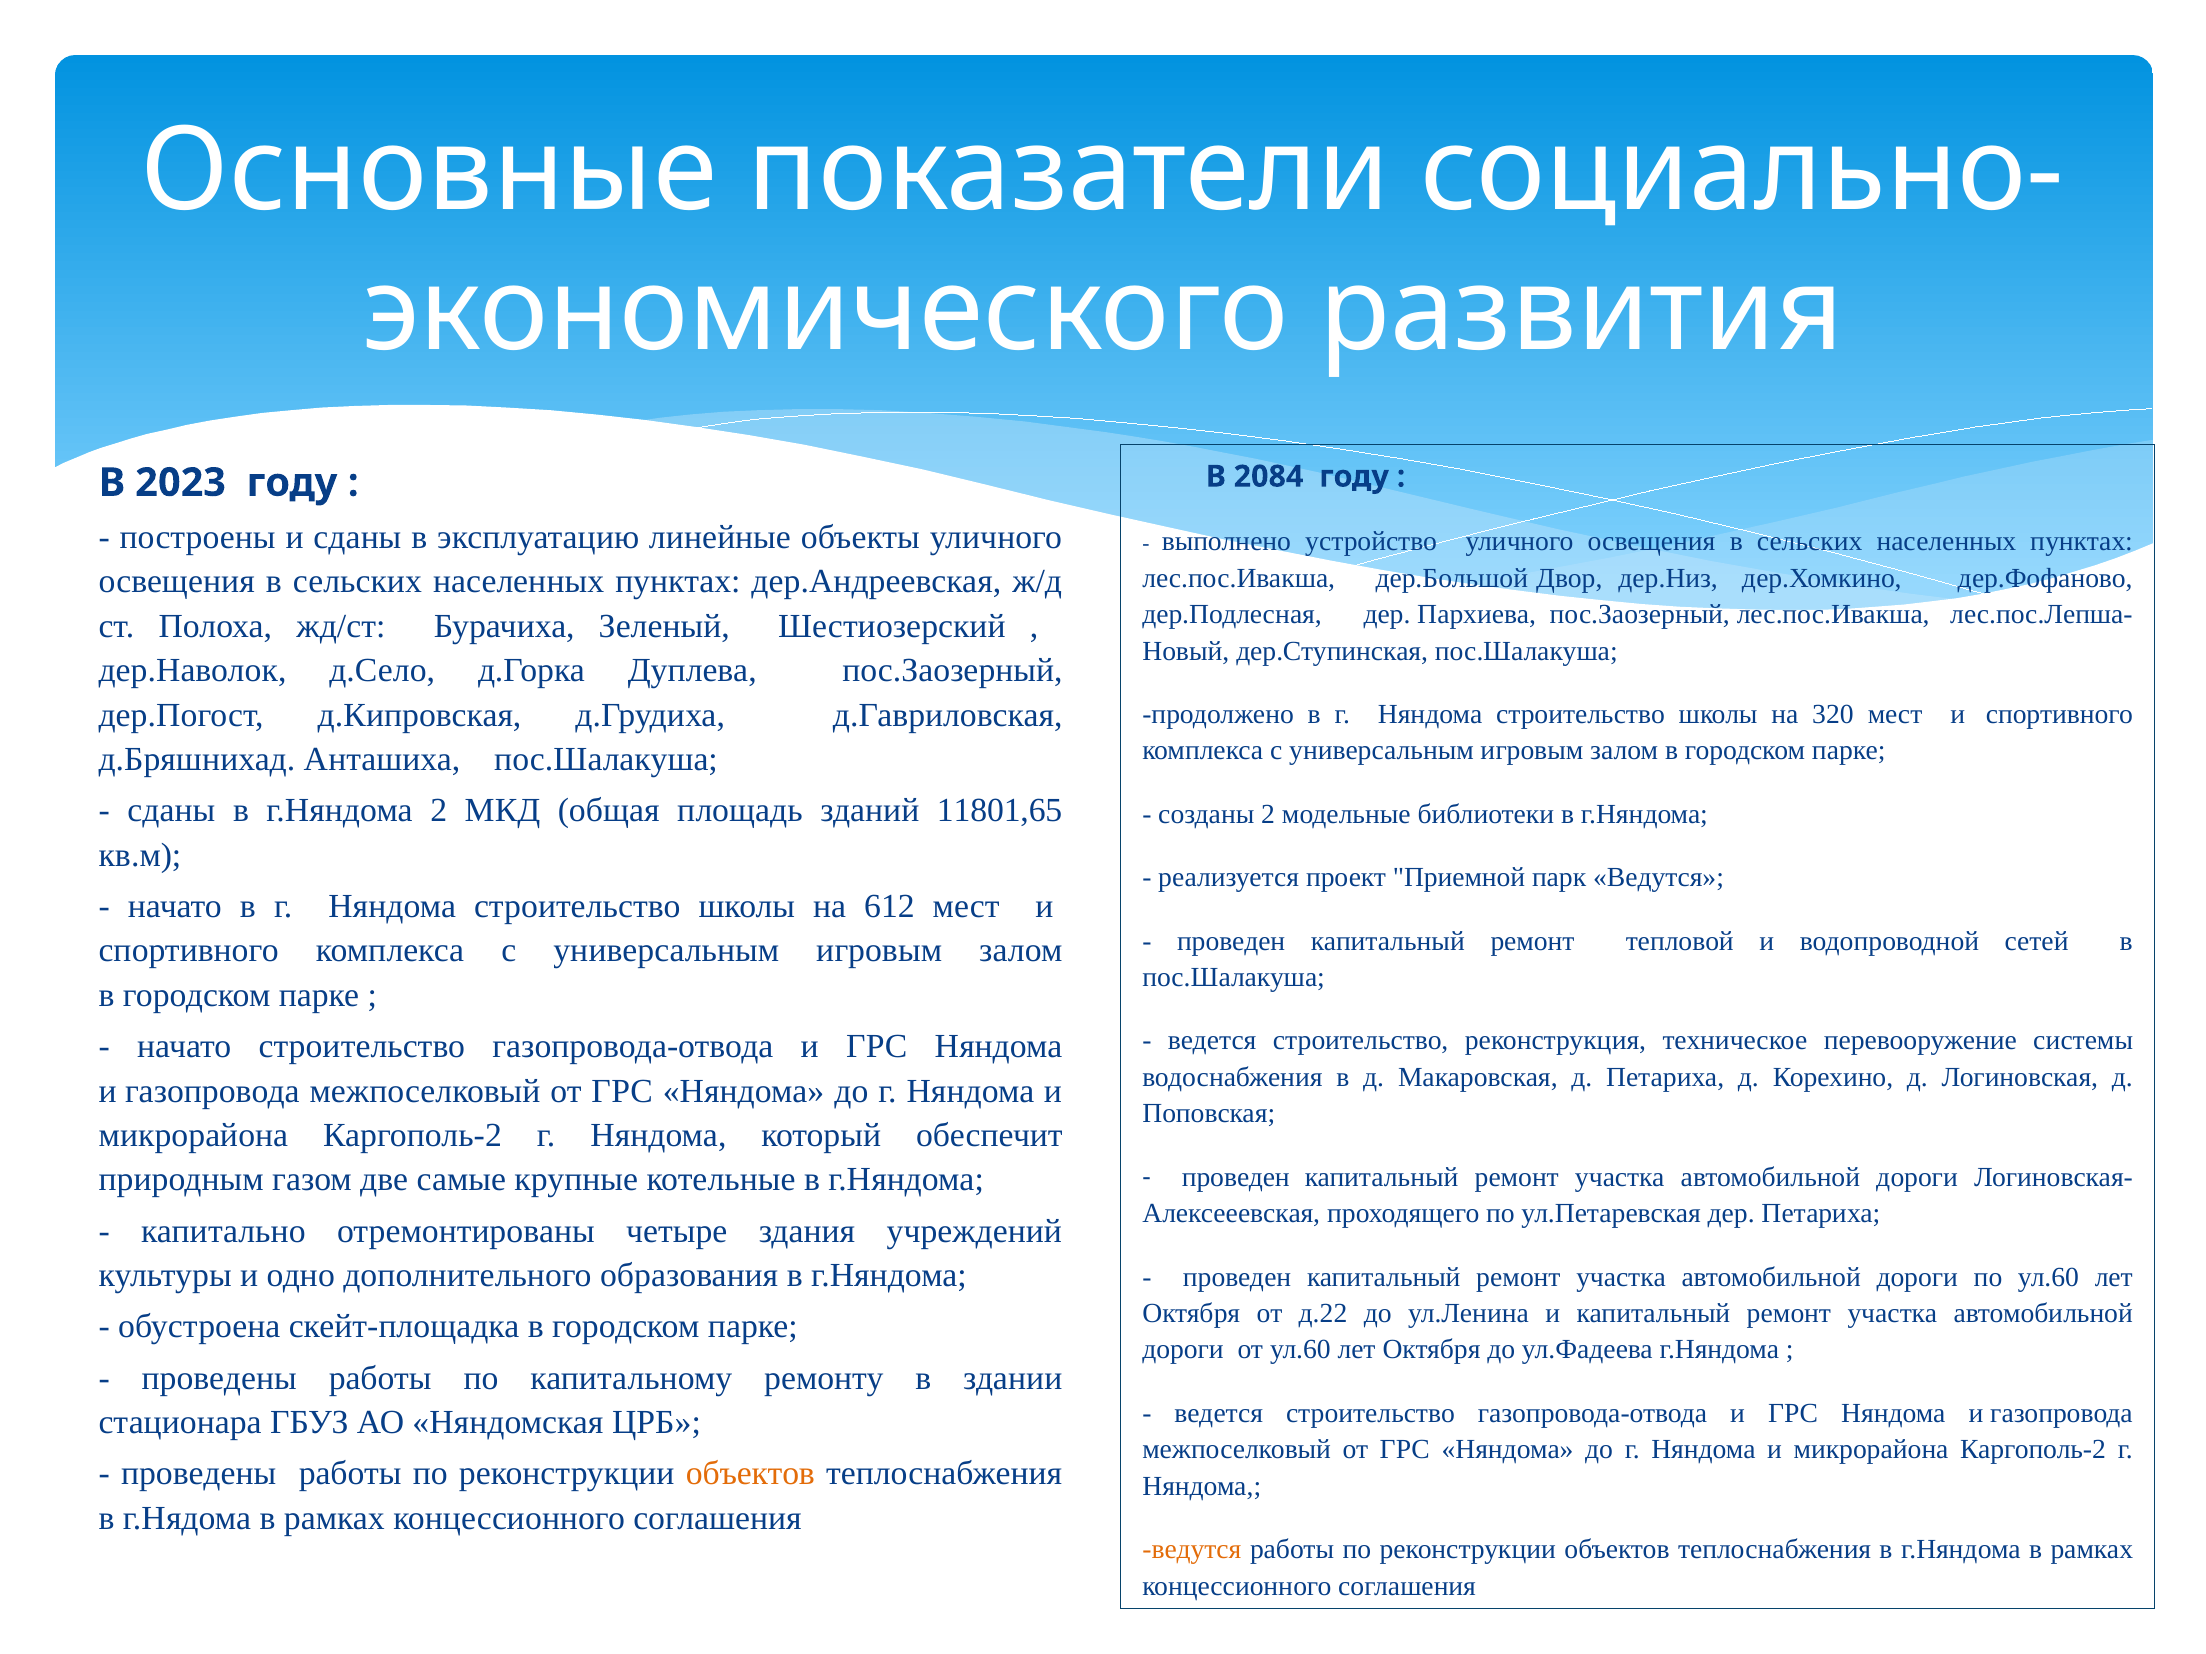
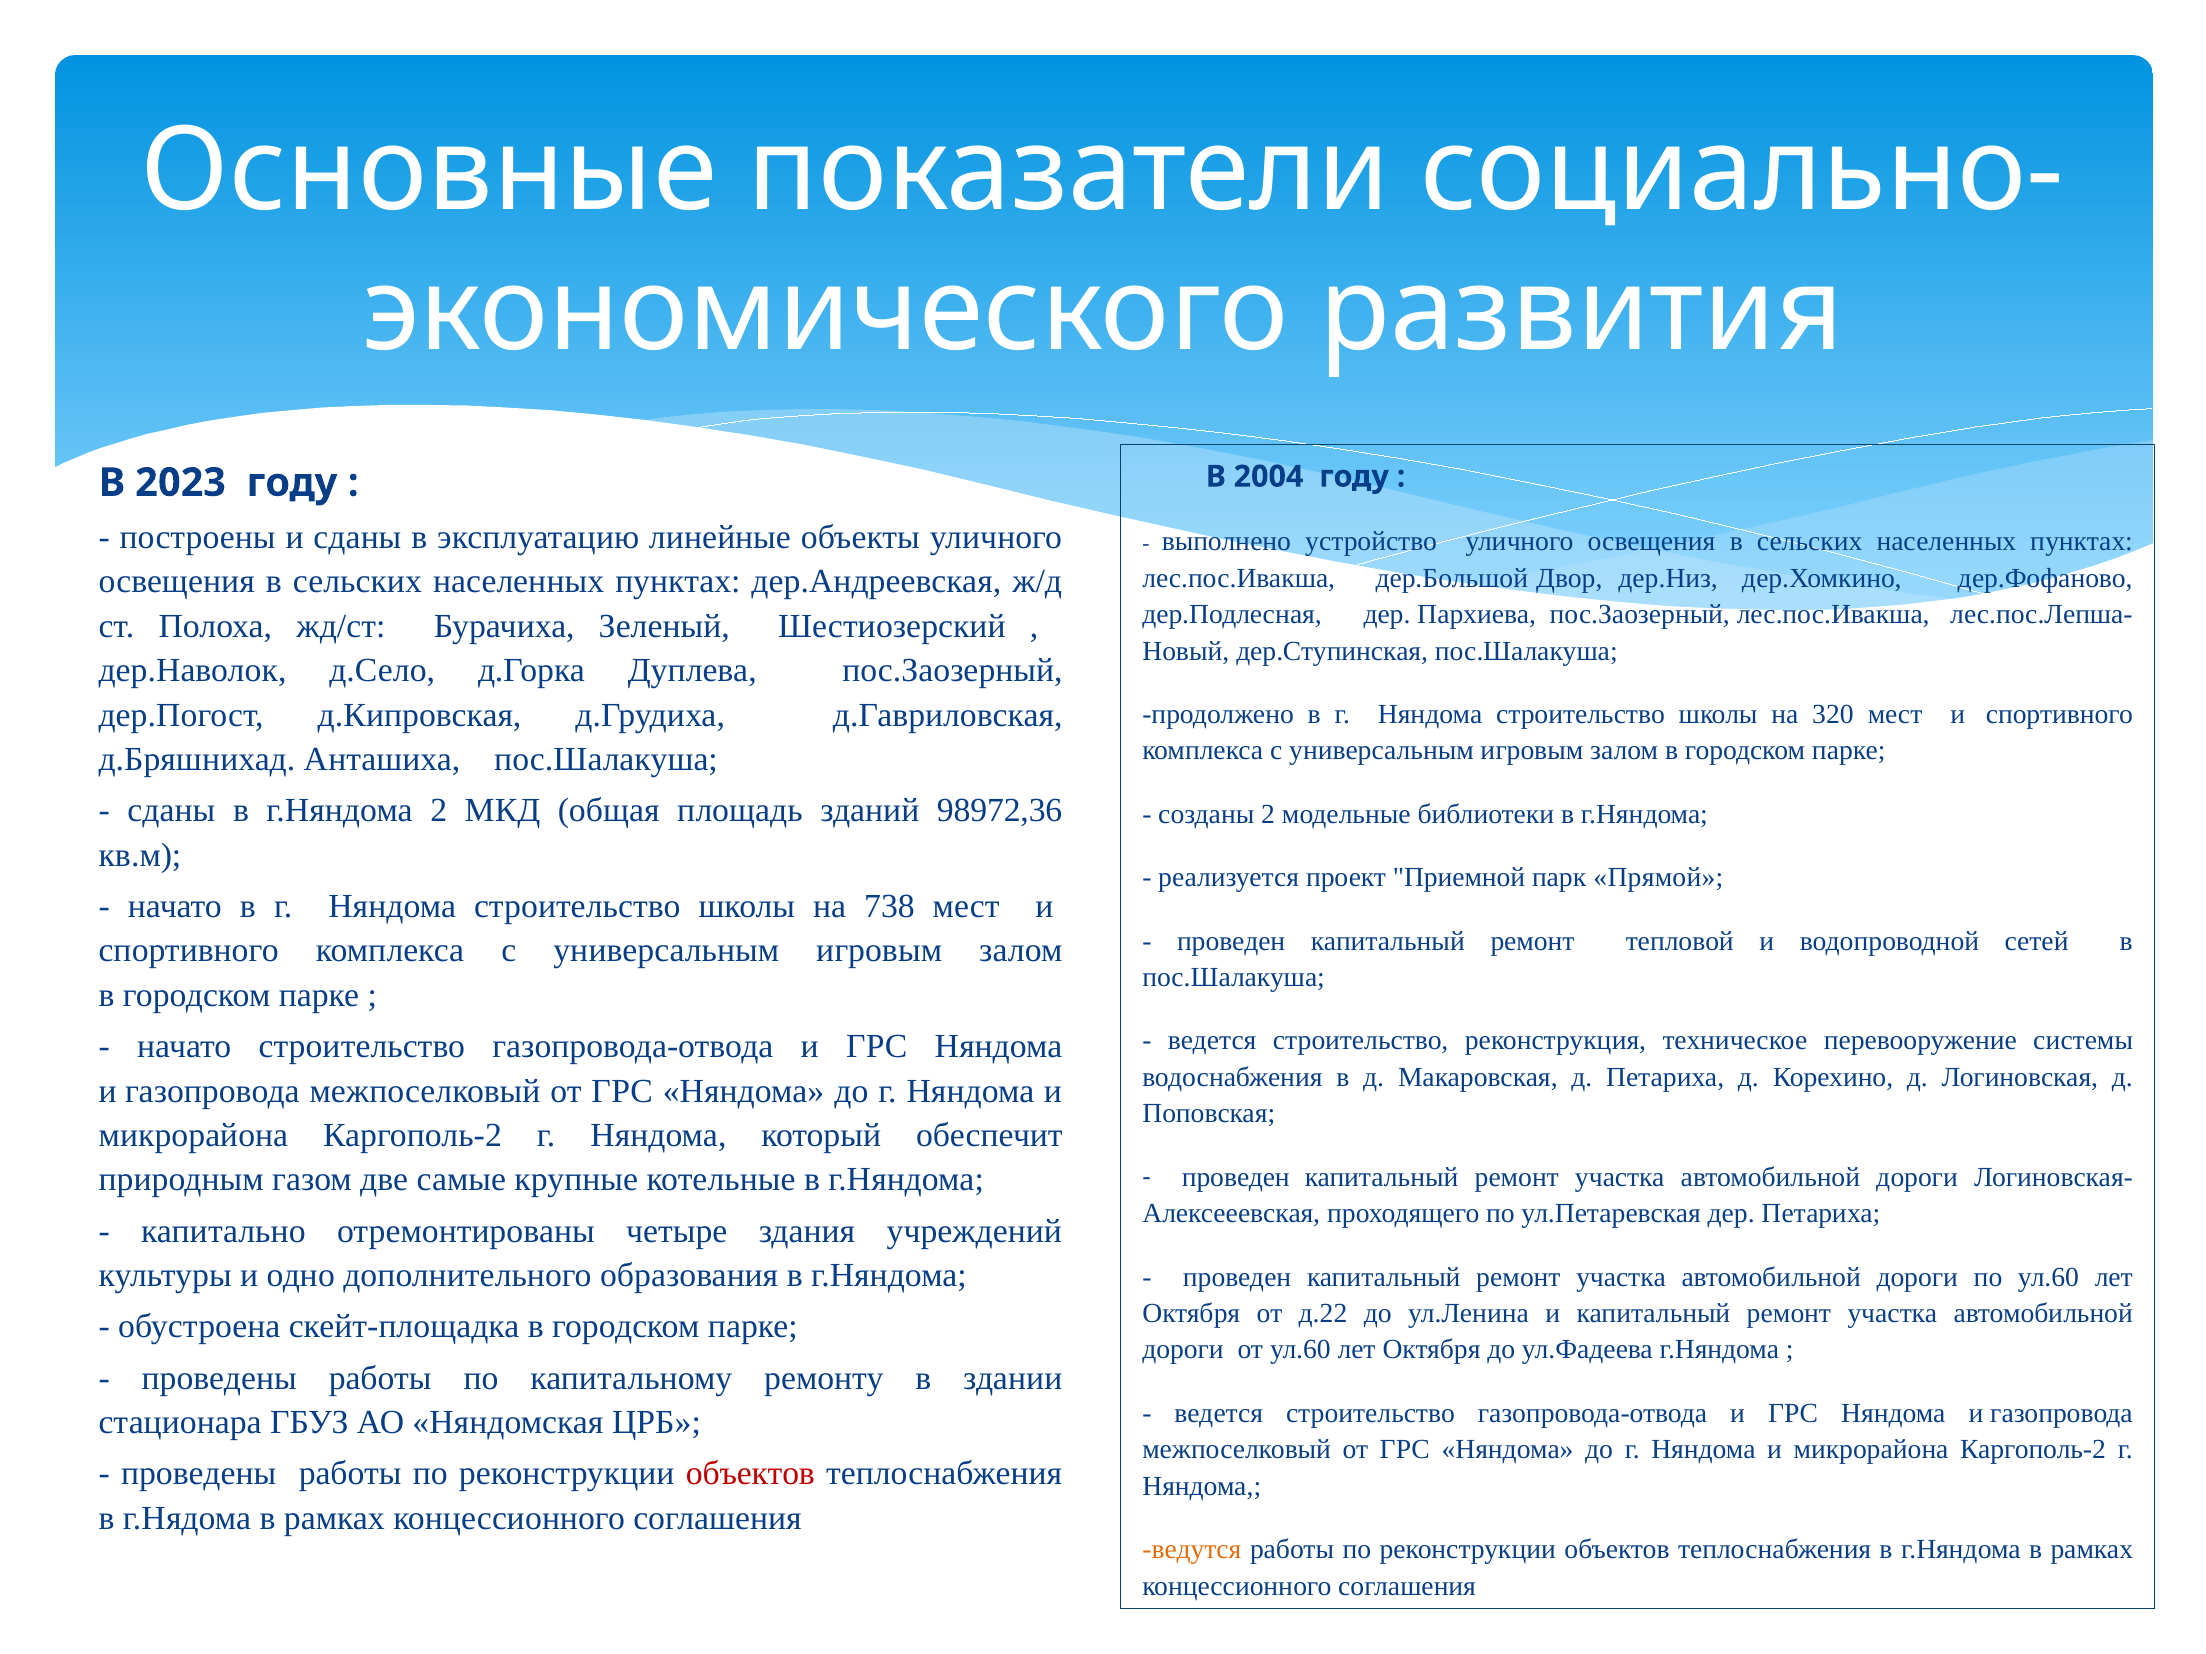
2084: 2084 -> 2004 (1269, 477)
11801,65: 11801,65 -> 98972,36 (1000, 811)
парк Ведутся: Ведутся -> Прямой (1658, 878)
612: 612 -> 738 (889, 907)
объектов colour: orange -> red (750, 1474)
